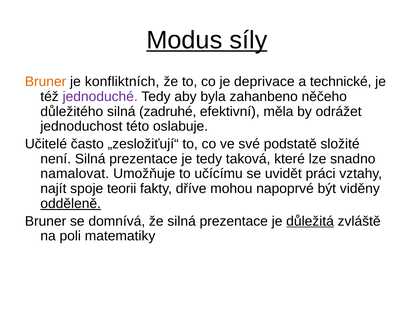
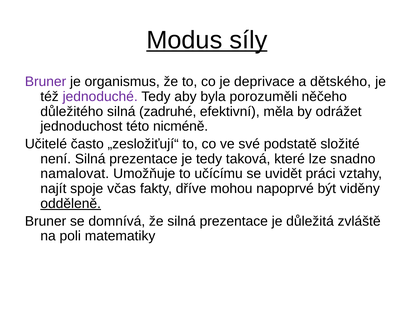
Bruner colour: orange -> purple (46, 82)
konfliktních: konfliktních -> organismus (122, 82)
technické: technické -> dětského (341, 82)
zahanbeno: zahanbeno -> porozuměli (264, 97)
oslabuje: oslabuje -> nicméně (181, 127)
teorii: teorii -> včas (122, 189)
důležitá underline: present -> none (310, 221)
